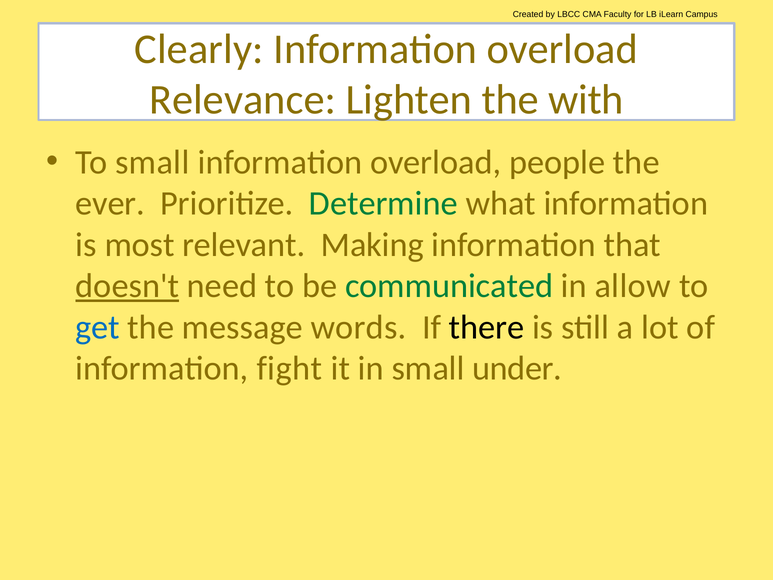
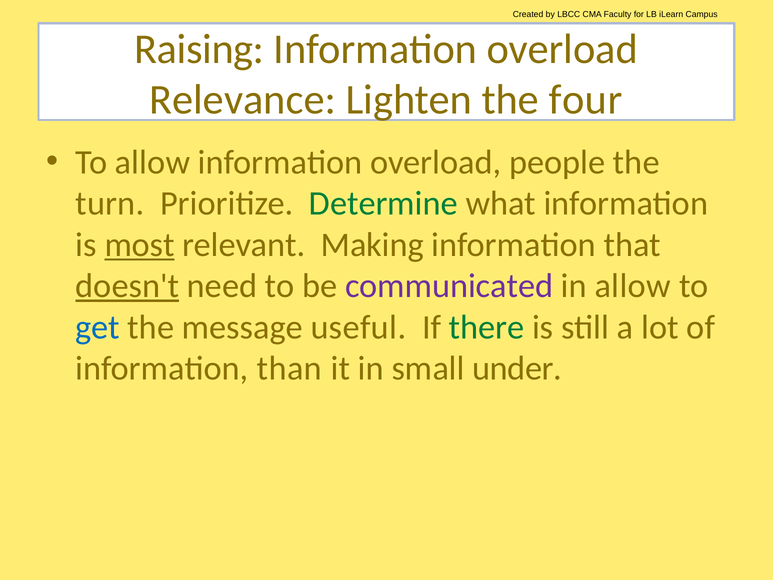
Clearly: Clearly -> Raising (199, 49)
with: with -> four (586, 100)
To small: small -> allow (152, 162)
ever: ever -> turn (110, 203)
most underline: none -> present (140, 245)
communicated colour: green -> purple (449, 286)
words: words -> useful (358, 327)
there colour: black -> green (487, 327)
fight: fight -> than (289, 368)
